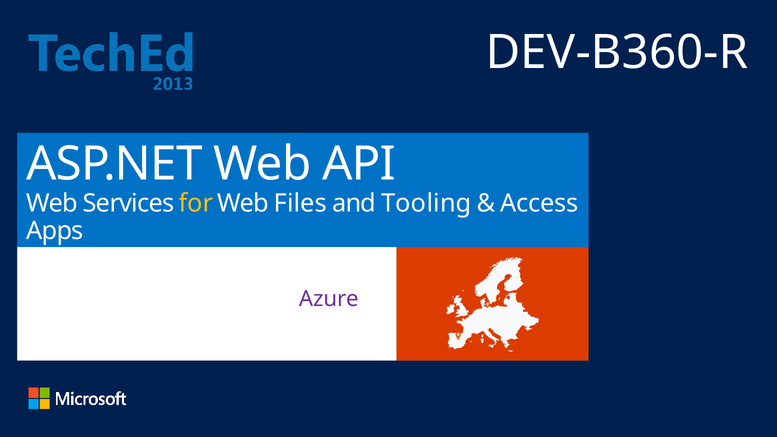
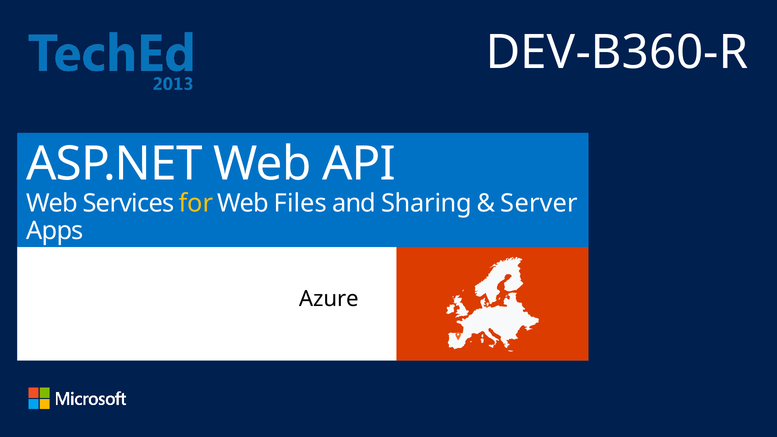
Tooling: Tooling -> Sharing (427, 204)
Access: Access -> Server (539, 204)
Azure colour: purple -> black (329, 299)
